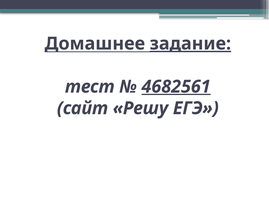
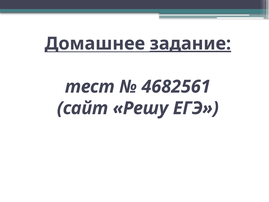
4682561 underline: present -> none (176, 87)
